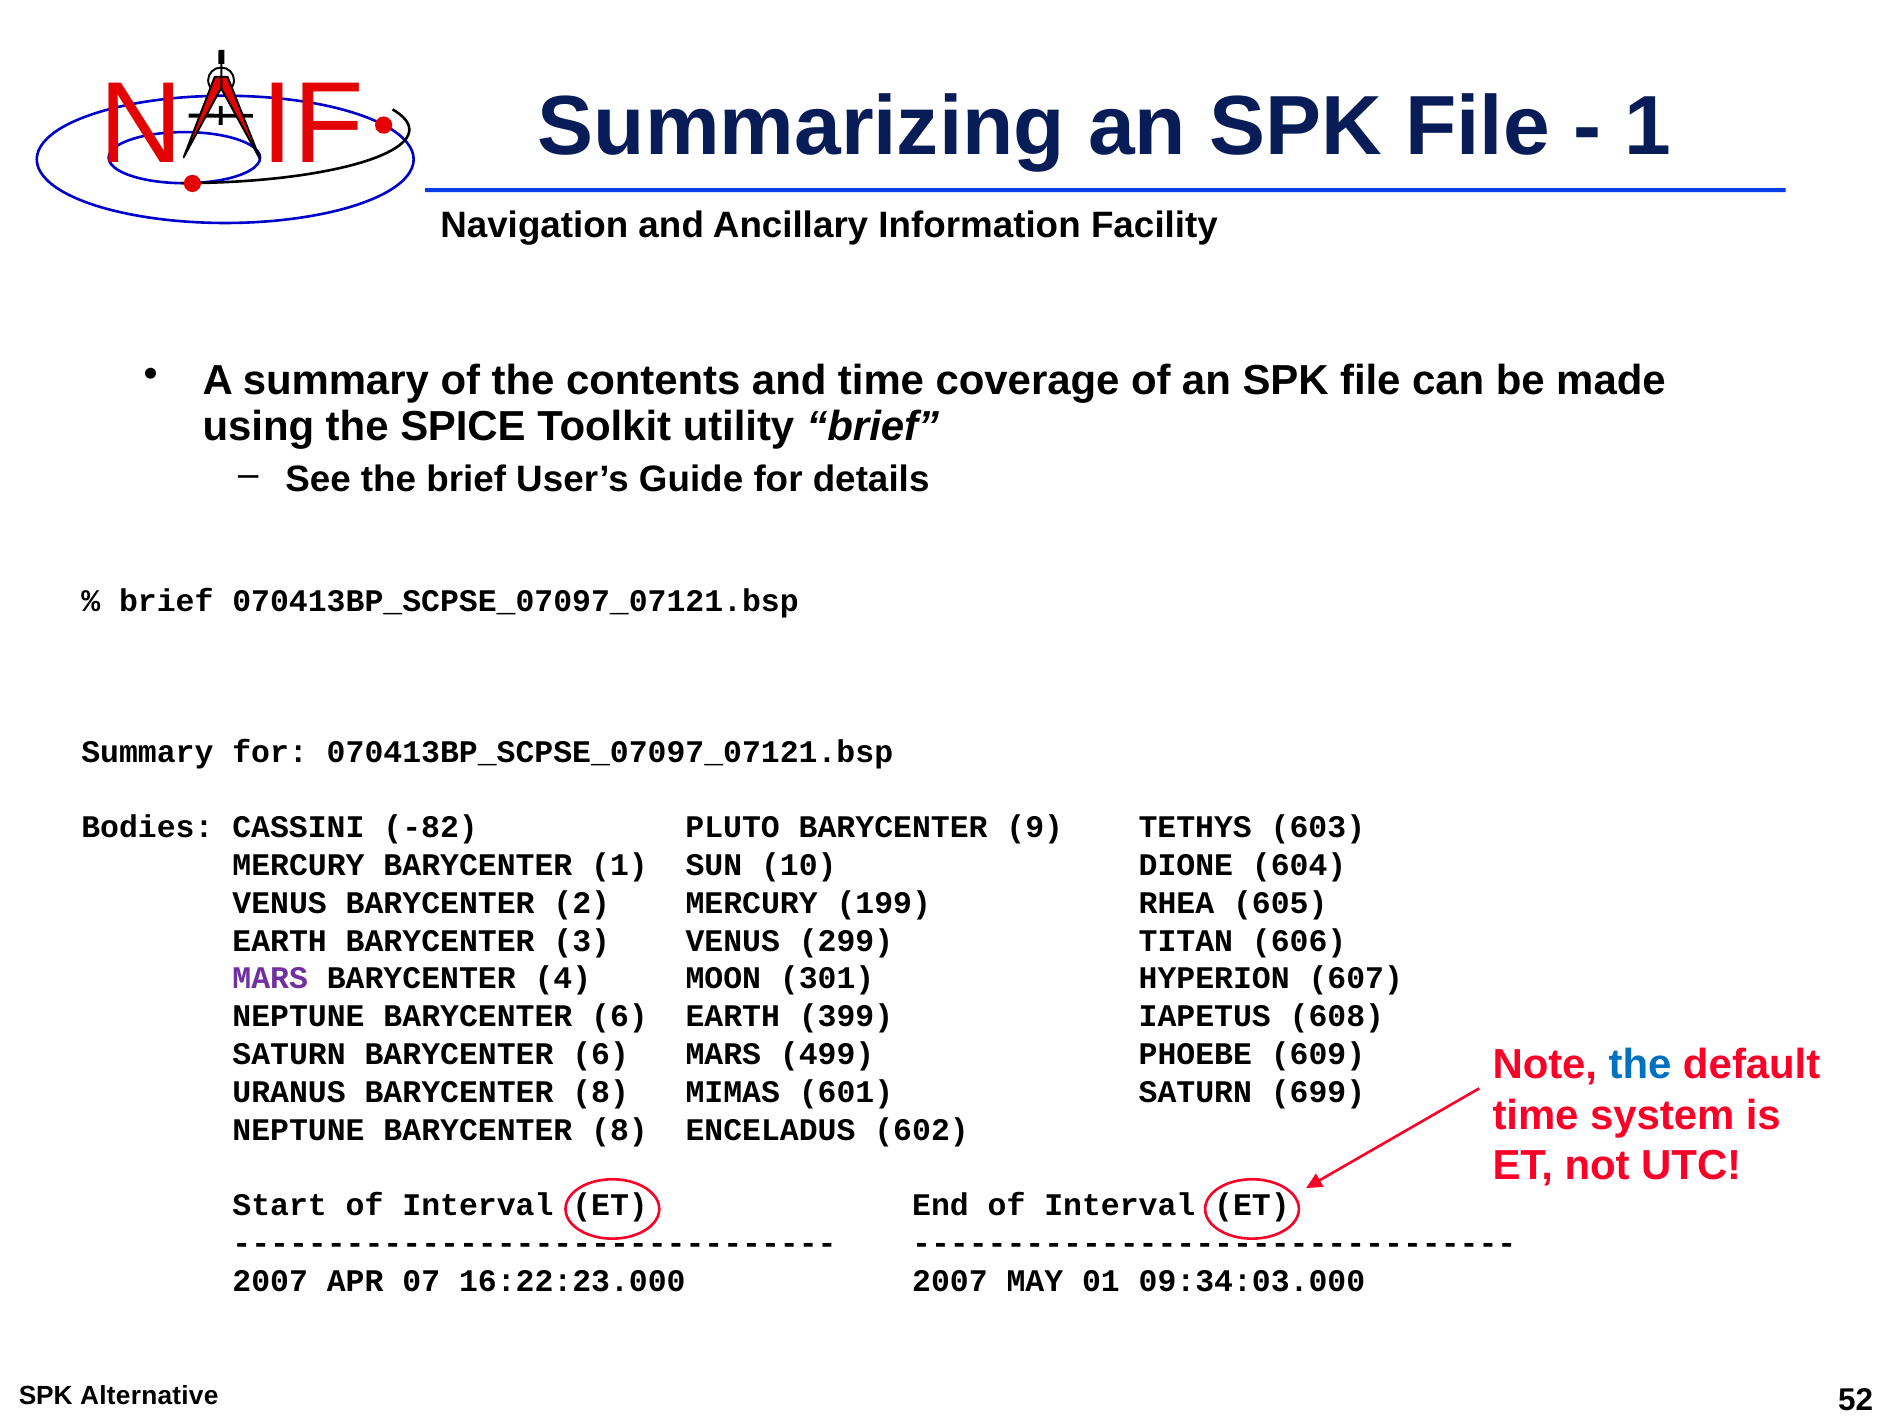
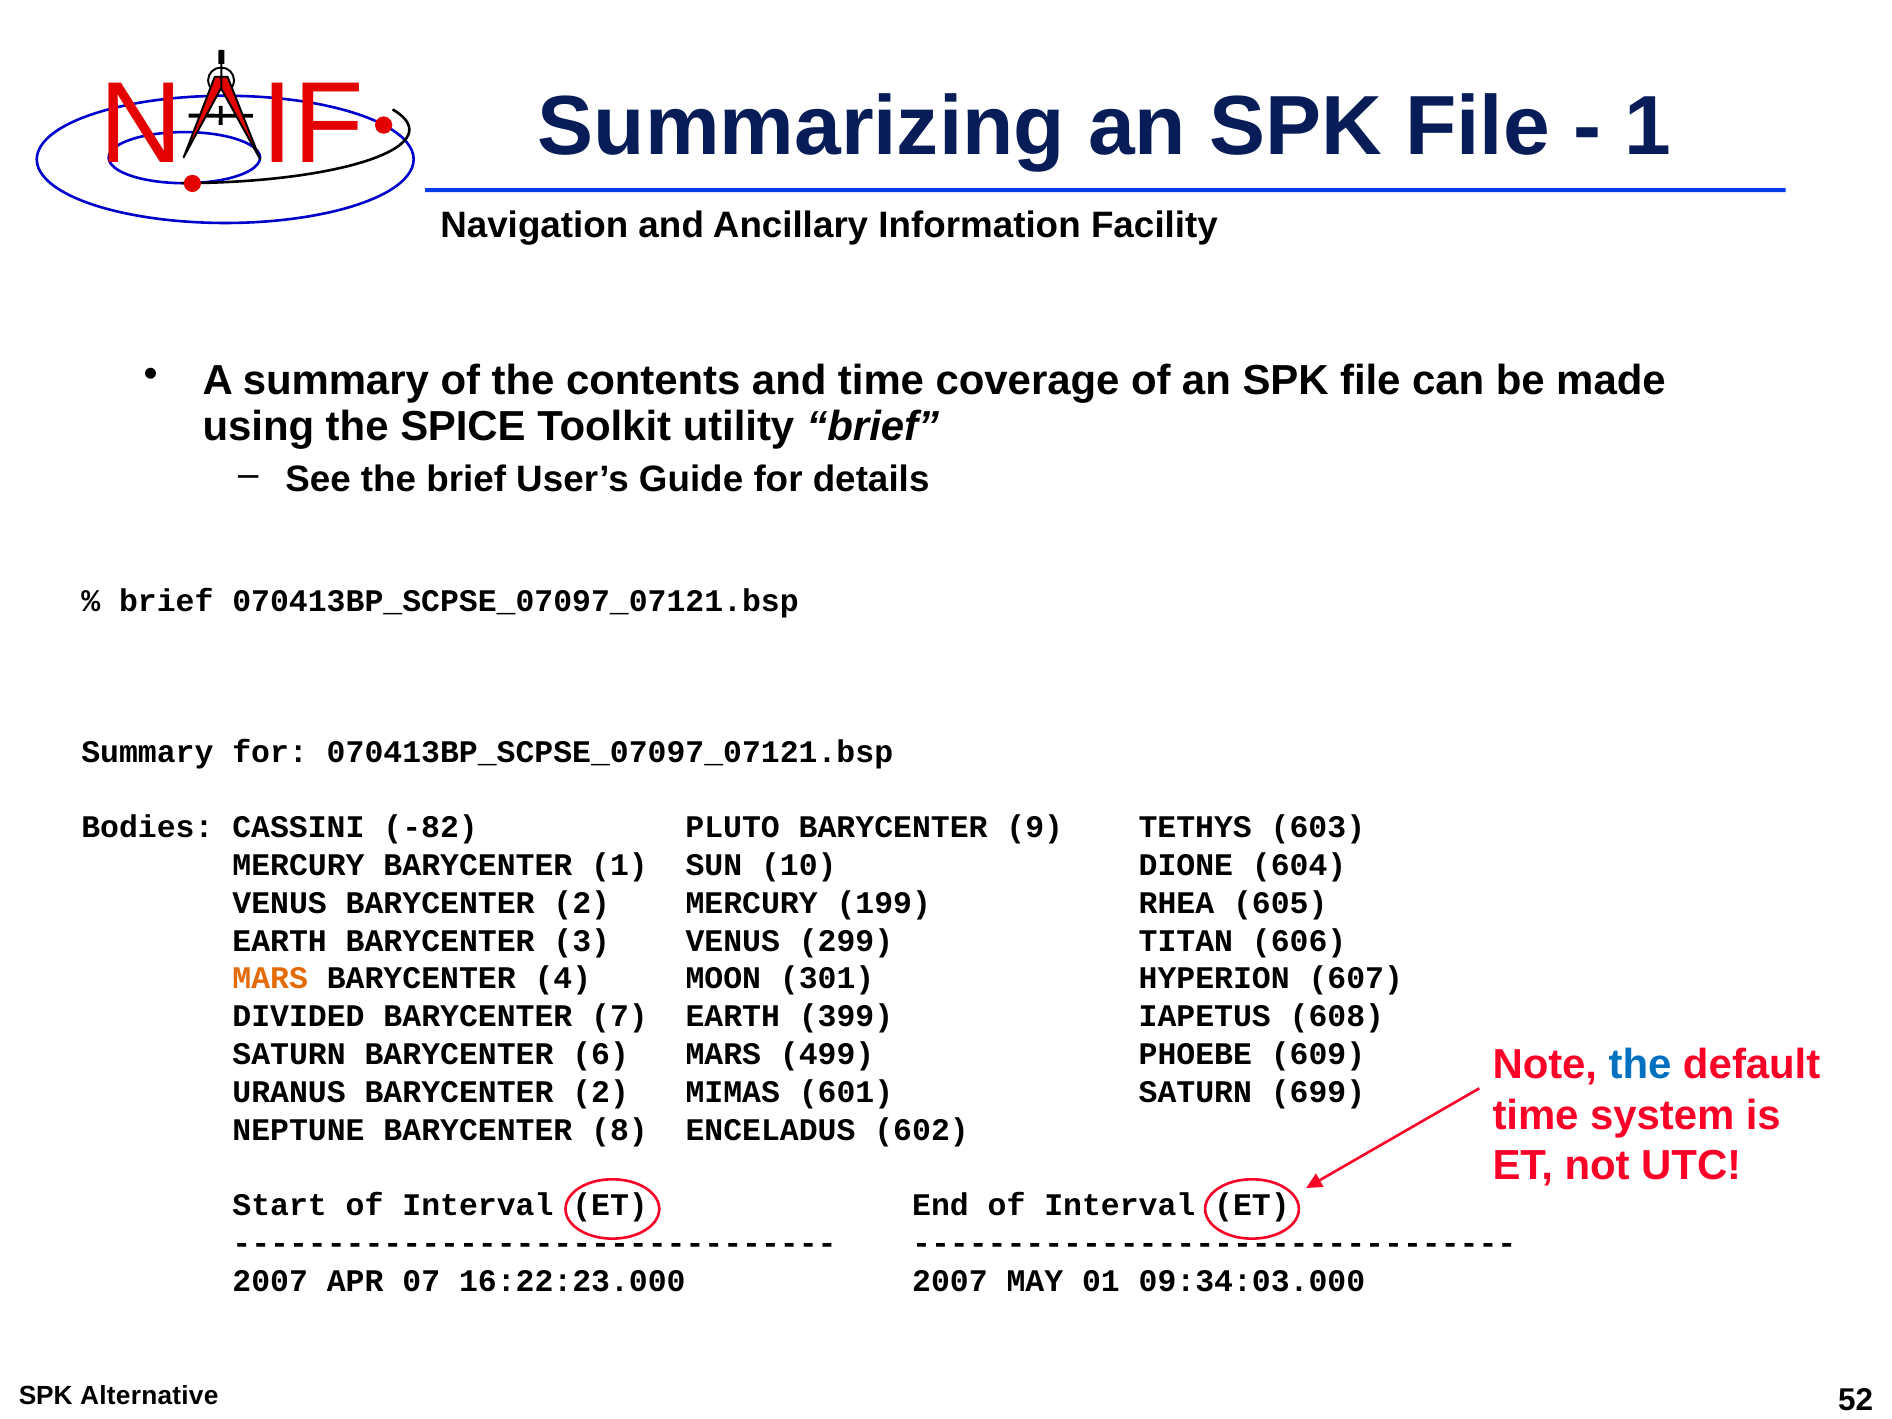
MARS colour: purple -> orange (270, 979)
NEPTUNE: NEPTUNE -> DIVIDED (299, 1017)
6: 6 -> 7 (619, 1017)
URANUS BARYCENTER 8: 8 -> 2 (601, 1092)
